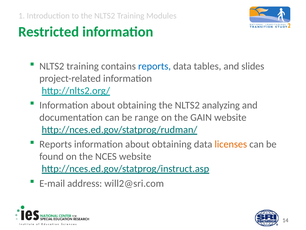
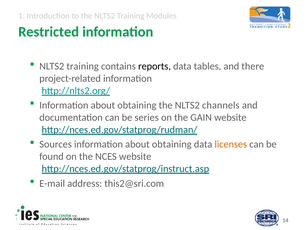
reports colour: blue -> black (155, 66)
slides: slides -> there (253, 66)
analyzing: analyzing -> channels (221, 105)
range: range -> series (147, 117)
Reports: Reports -> Sources (56, 144)
will2@sri.com: will2@sri.com -> this2@sri.com (134, 183)
